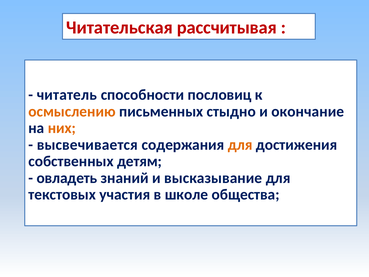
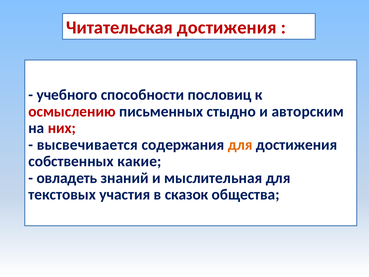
Читательская рассчитывая: рассчитывая -> достижения (227, 28)
читатель: читатель -> учебного (67, 95)
осмыслению colour: orange -> red (72, 111)
окончание: окончание -> авторским (308, 111)
них colour: orange -> red (62, 128)
детям: детям -> какие (139, 161)
высказывание: высказывание -> мыслительная (213, 178)
школе: школе -> сказок (187, 194)
